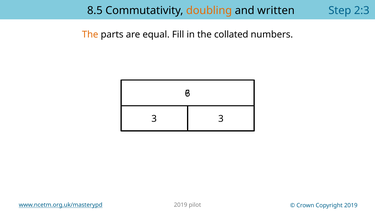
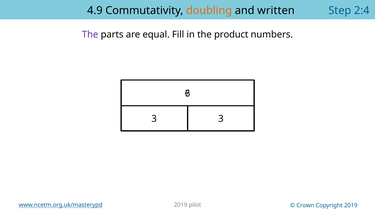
8.5: 8.5 -> 4.9 (95, 10)
2:3: 2:3 -> 2:4 (362, 10)
The colour: orange -> purple (90, 35)
collated: collated -> product (231, 35)
